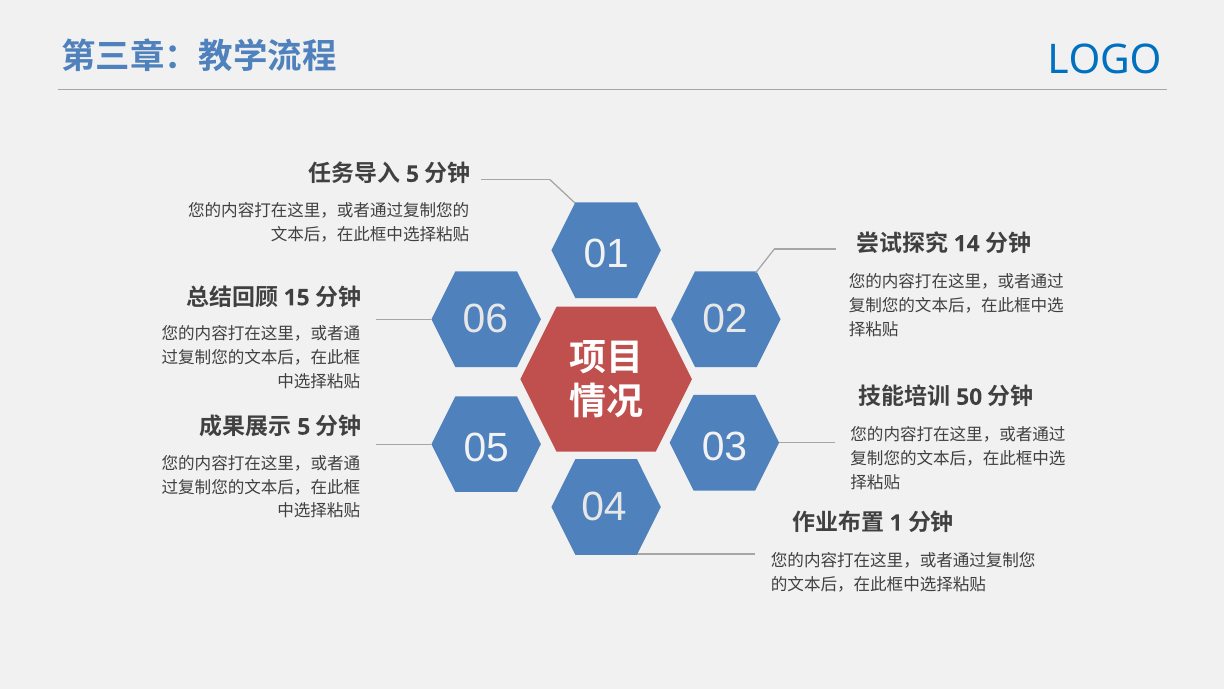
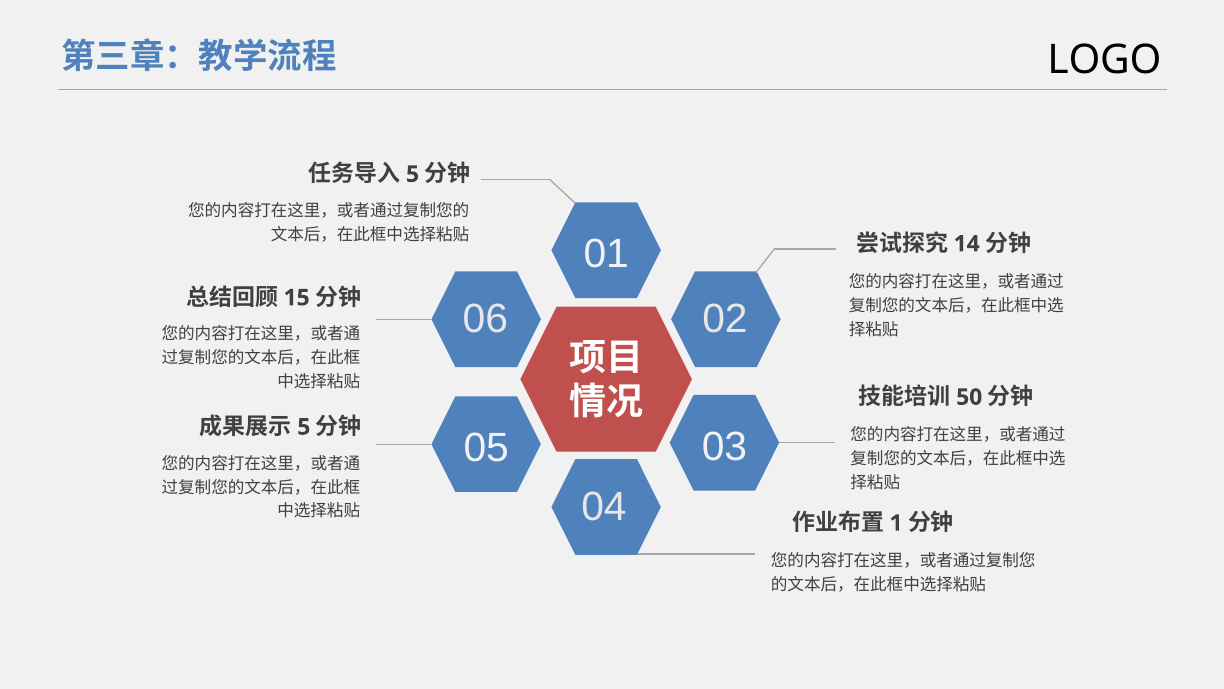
LOGO colour: blue -> black (1104, 60)
